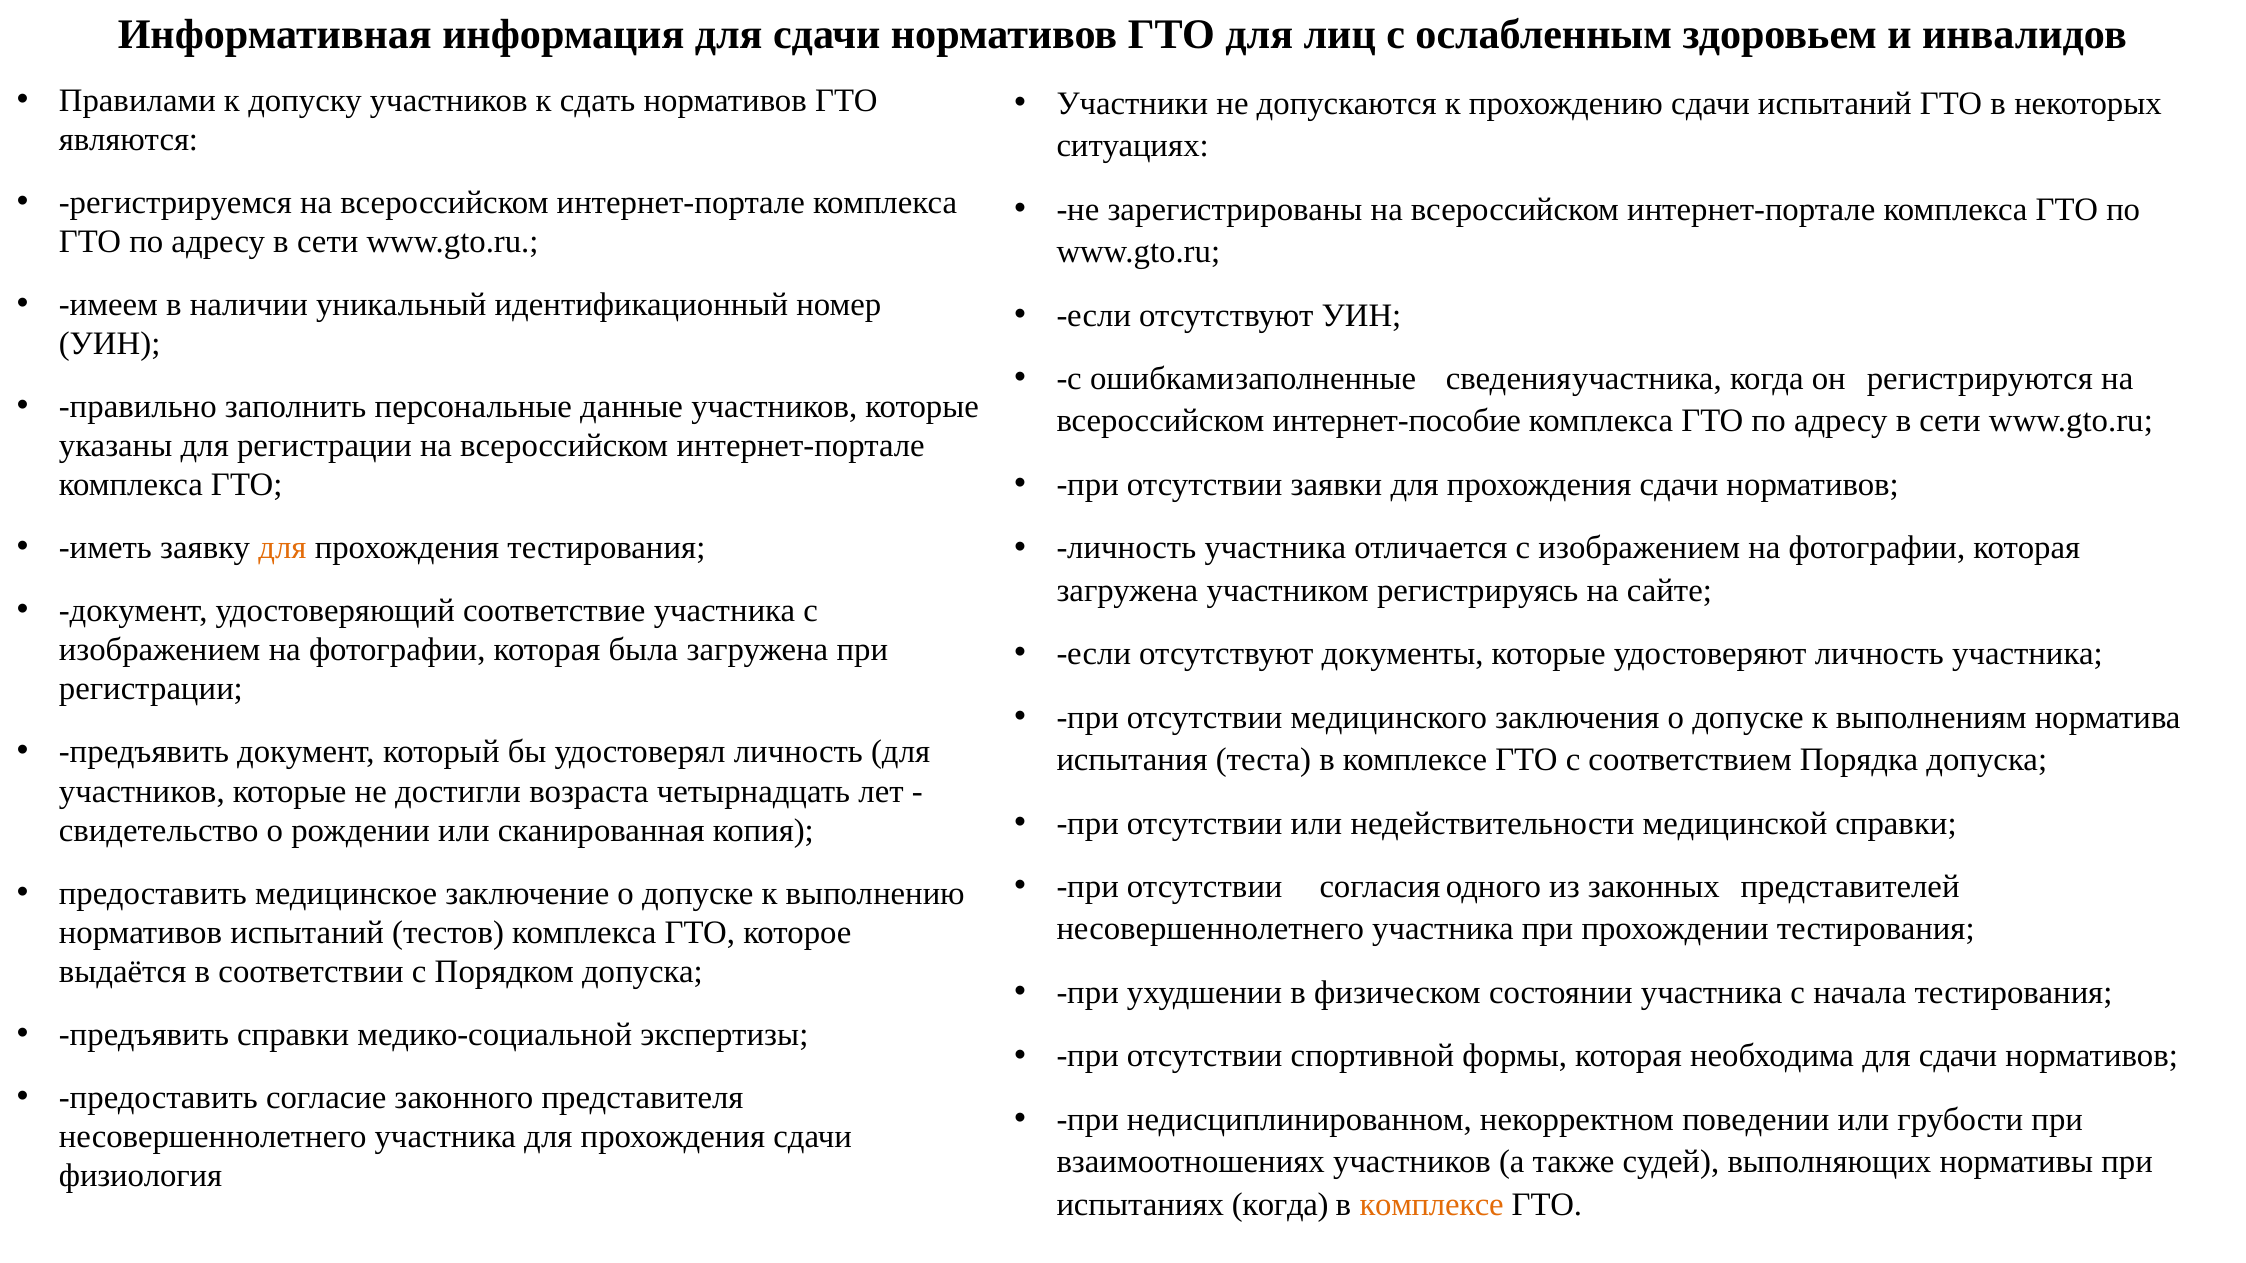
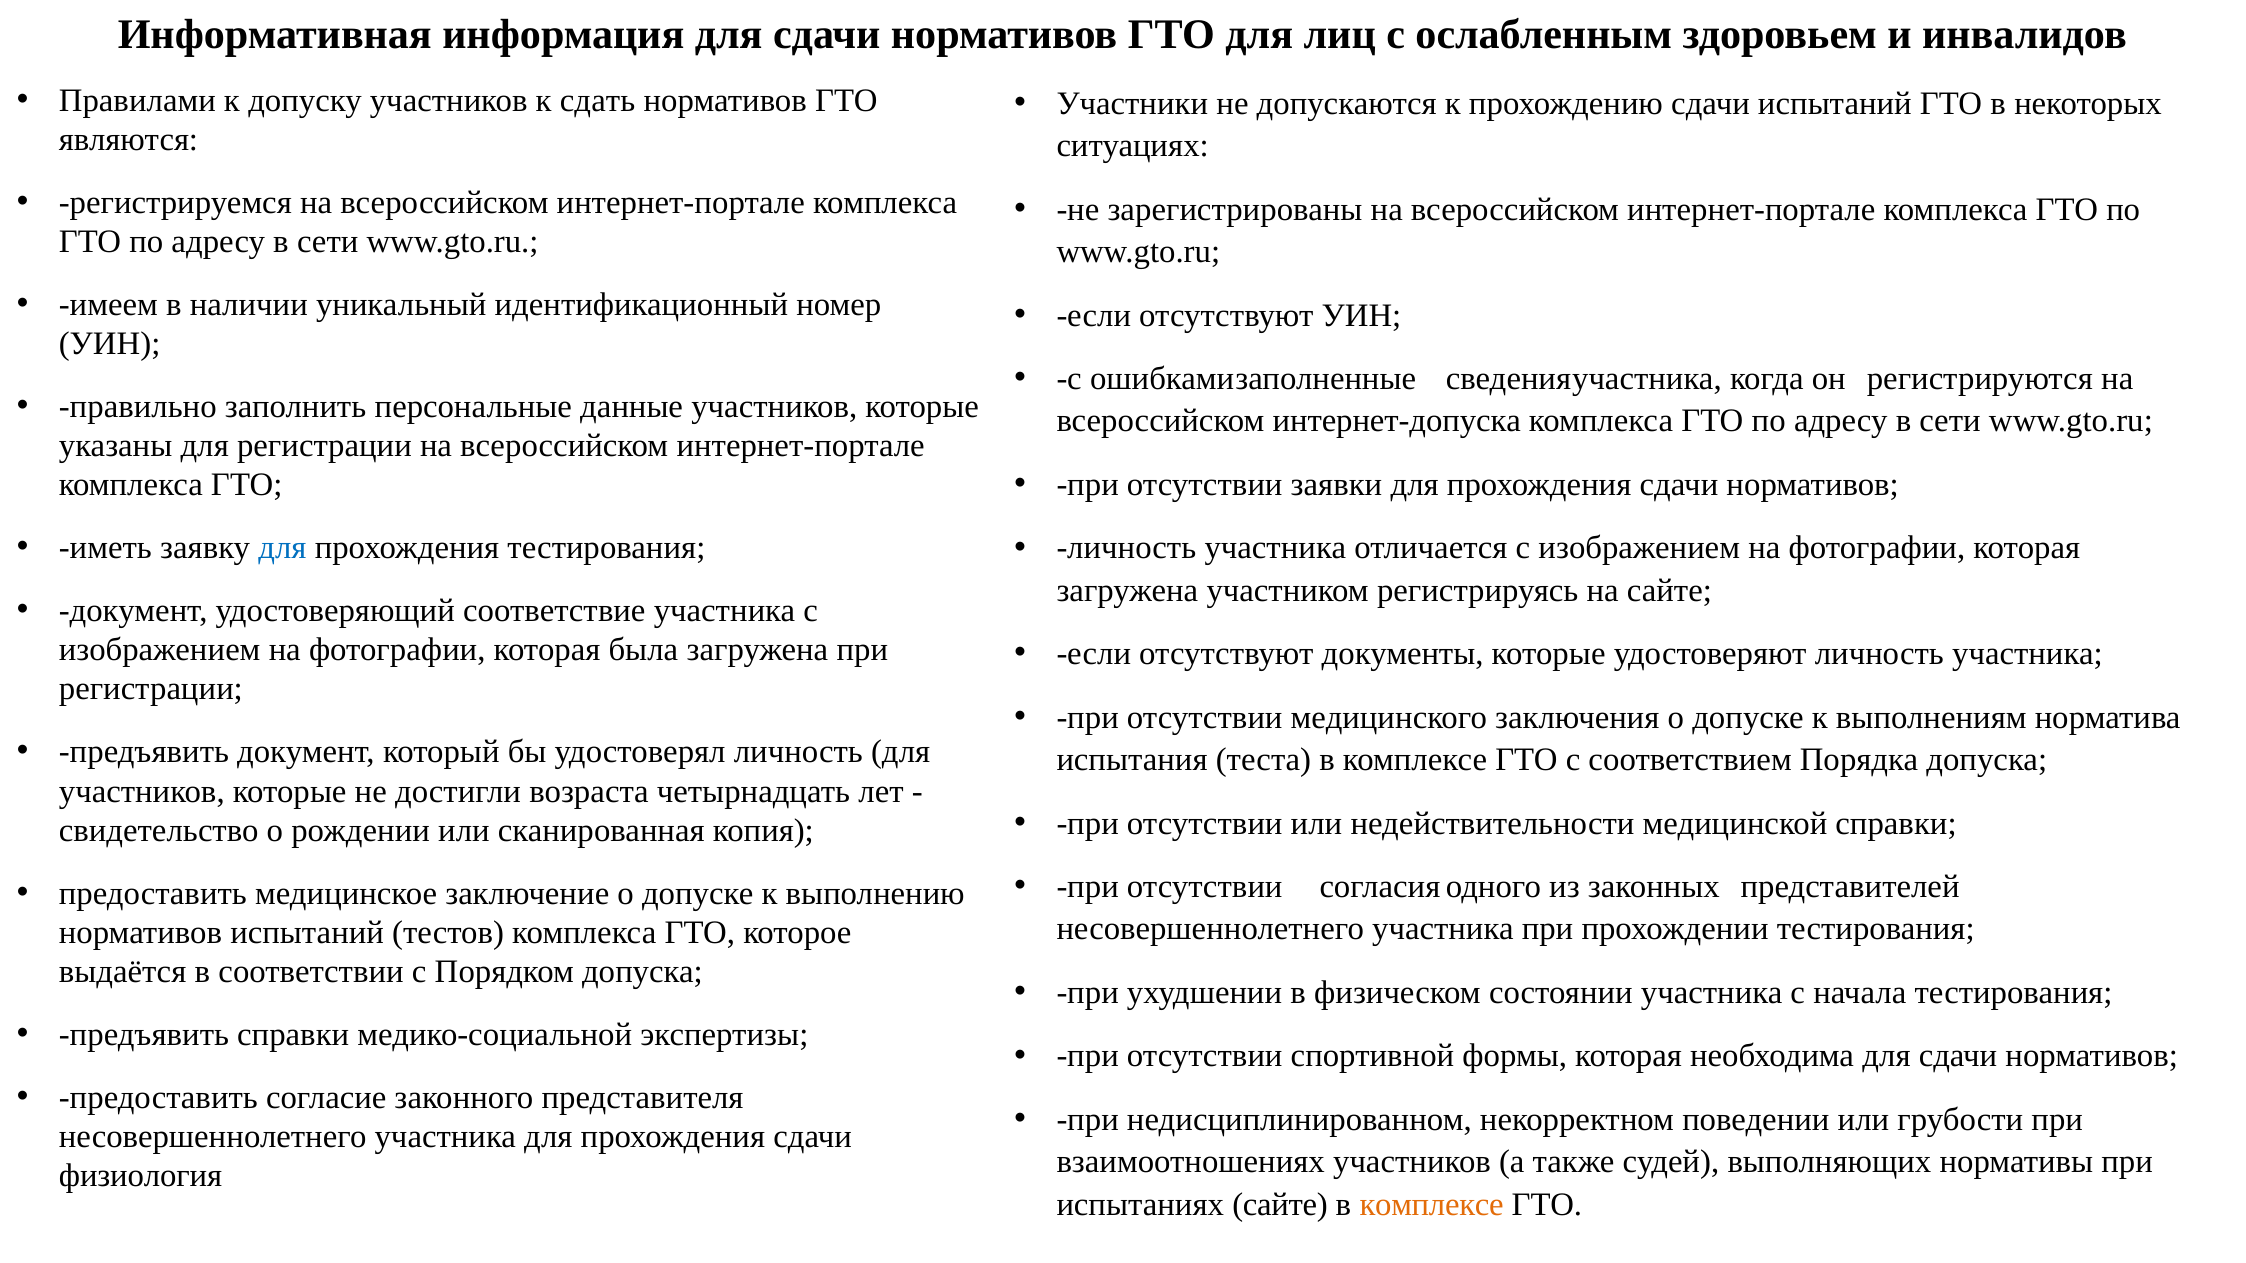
интернет-пособие: интернет-пособие -> интернет-допуска (1397, 421)
для colour: orange -> blue (282, 548)
испытаниях когда: когда -> сайте (1280, 1205)
